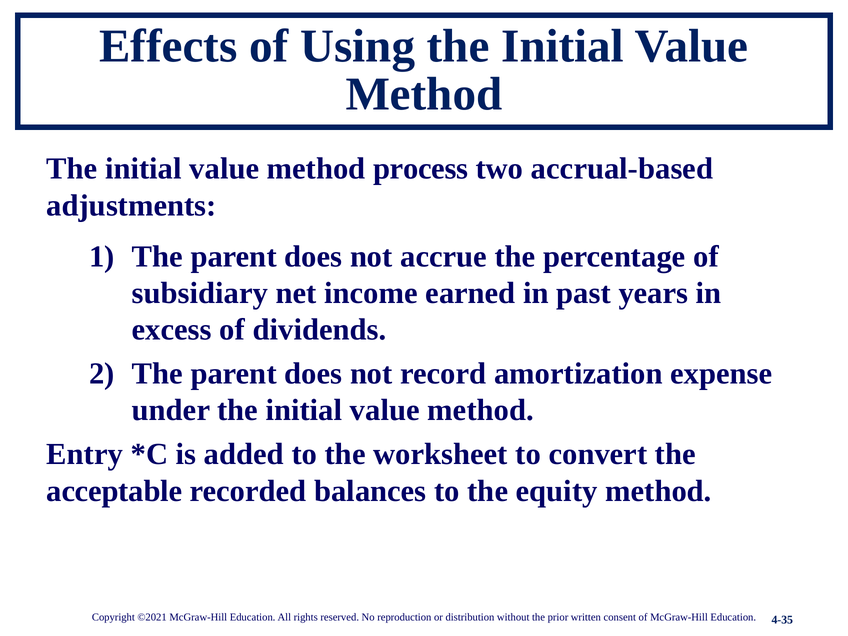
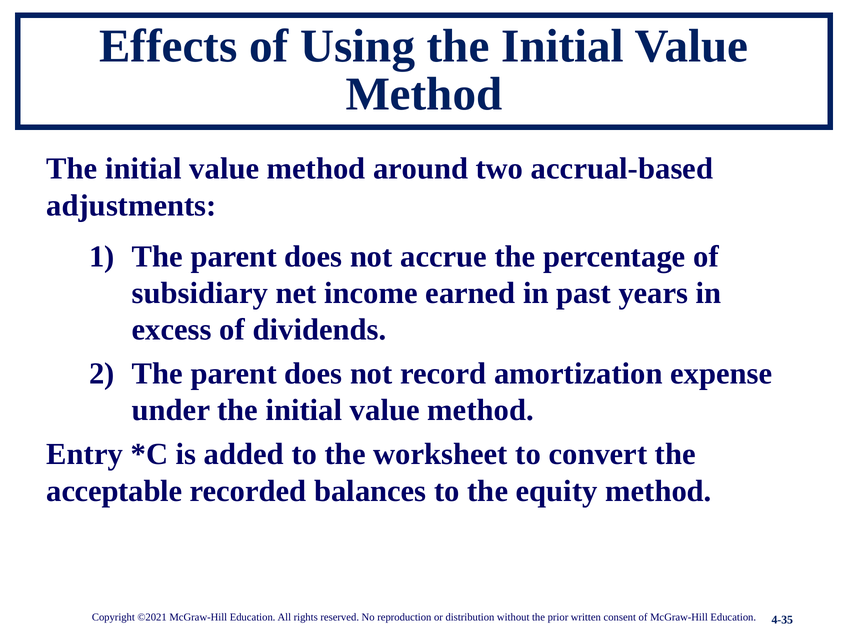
process: process -> around (421, 169)
